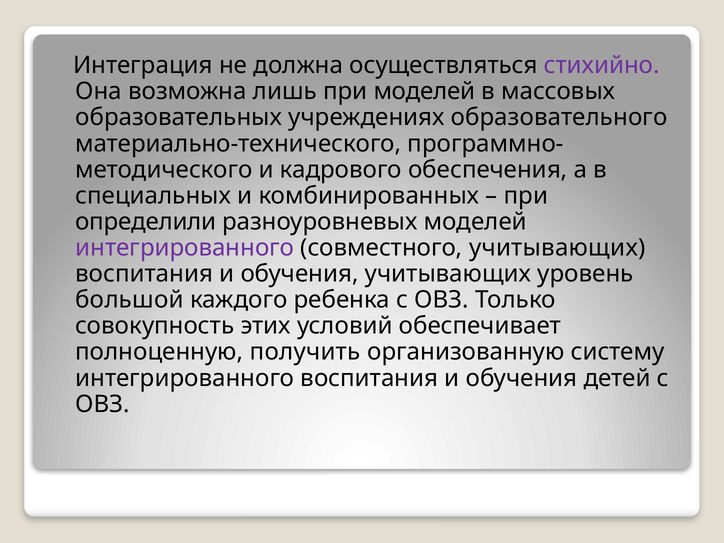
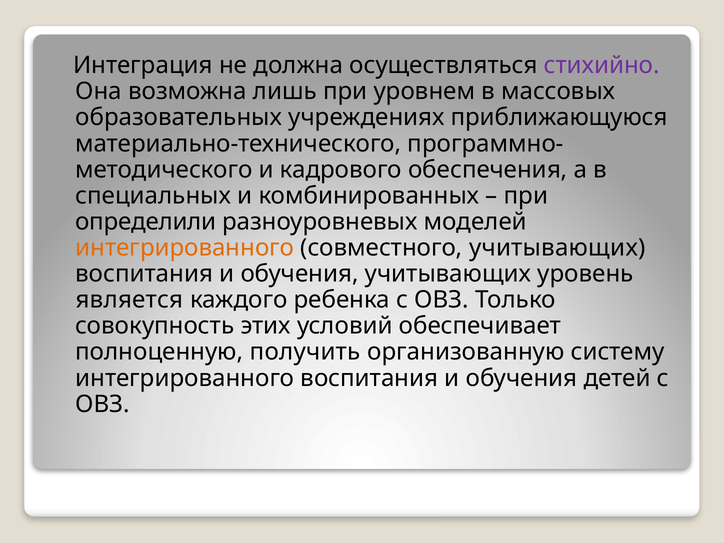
при моделей: моделей -> уровнем (424, 91)
образовательного: образовательного -> приближающуюся (559, 118)
интегрированного colour: purple -> orange (185, 248)
большой: большой -> является (129, 300)
